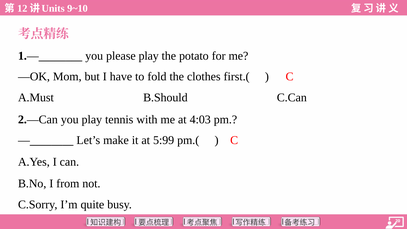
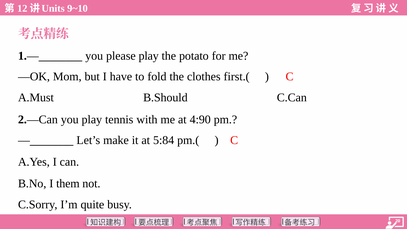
4:03: 4:03 -> 4:90 (200, 119)
5:99: 5:99 -> 5:84 (164, 140)
from: from -> them (68, 184)
